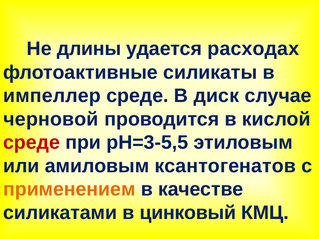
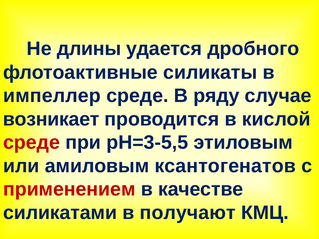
расходах: расходах -> дробного (253, 49)
диск: диск -> ряду (216, 96)
черновой: черновой -> возникает (51, 119)
применением colour: orange -> red (69, 189)
цинковый: цинковый -> получают (188, 213)
